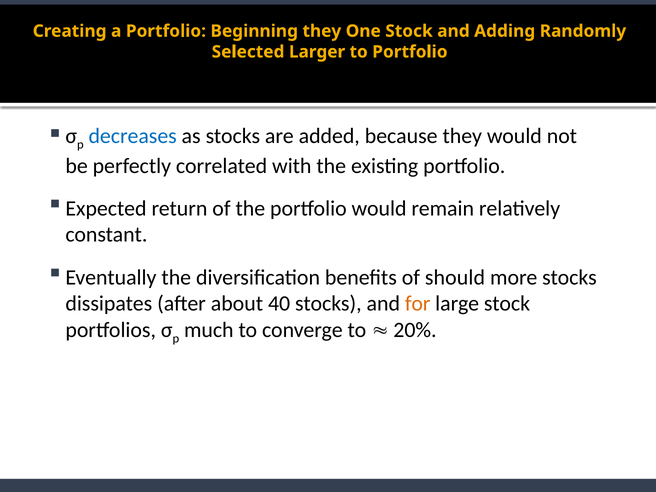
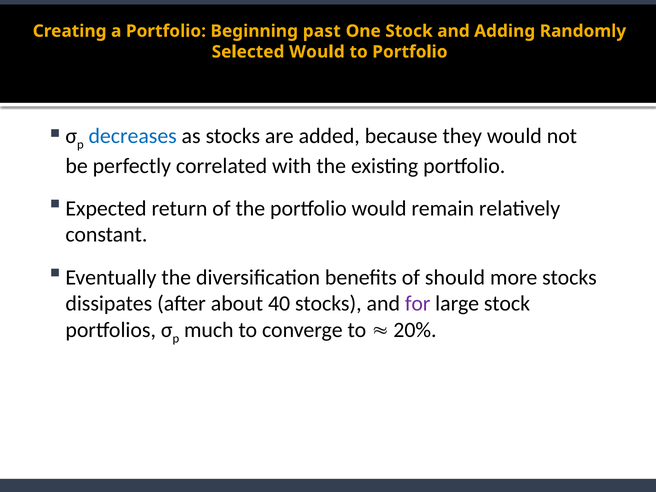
Beginning they: they -> past (322, 31)
Selected Larger: Larger -> Would (317, 52)
for colour: orange -> purple (418, 304)
